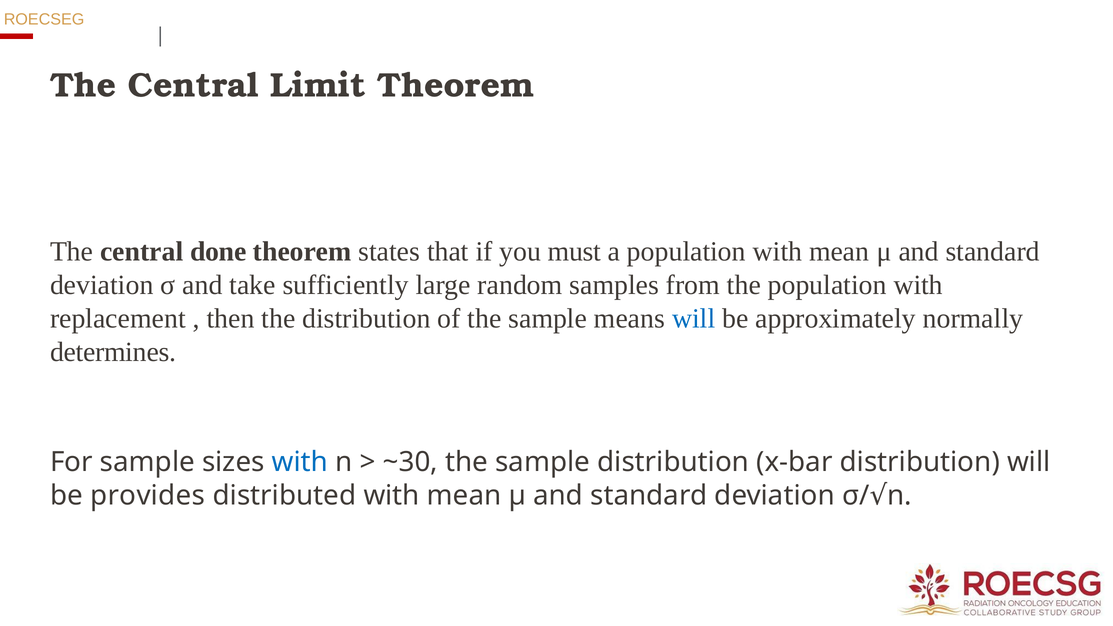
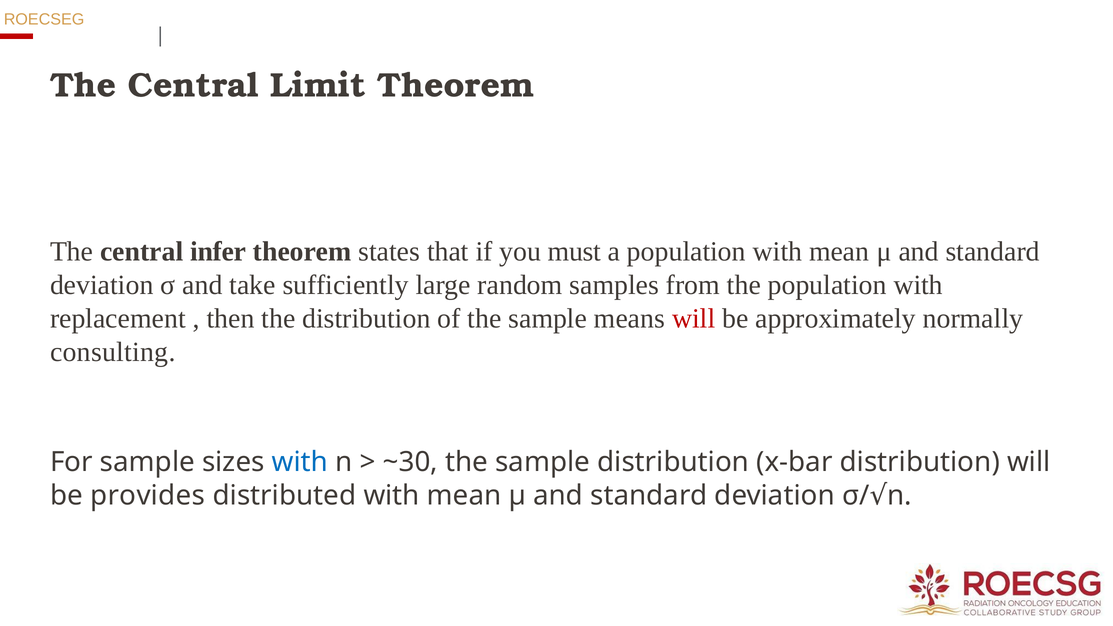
done: done -> infer (218, 252)
will colour: blue -> red (694, 319)
determines: determines -> consulting (113, 352)
